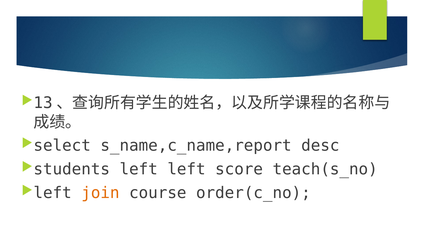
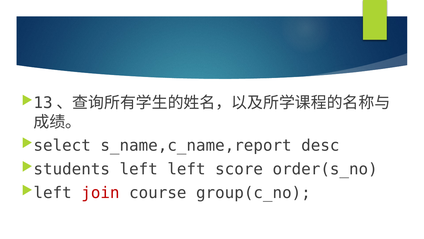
teach(s_no: teach(s_no -> order(s_no (325, 169)
join colour: orange -> red (100, 192)
order(c_no: order(c_no -> group(c_no (253, 192)
